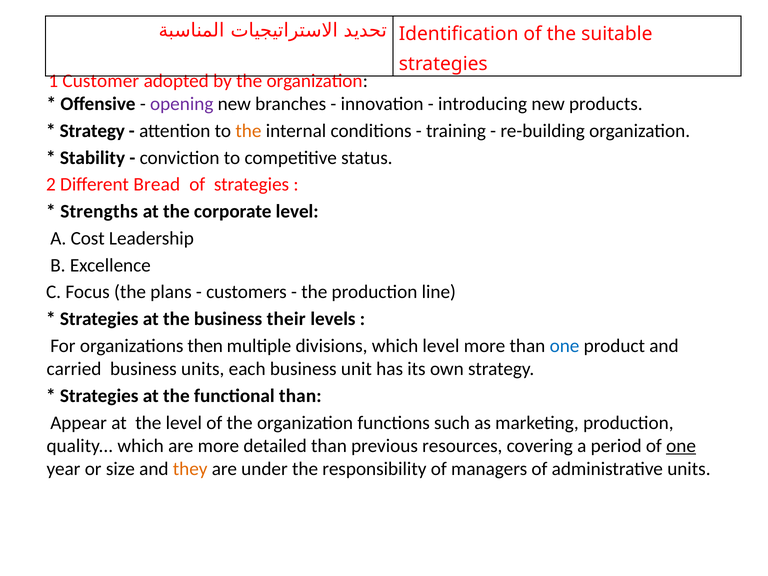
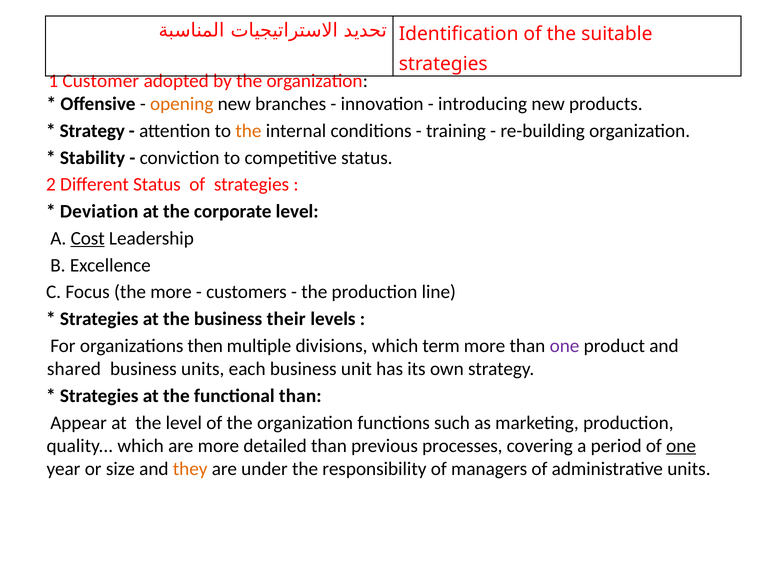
opening colour: purple -> orange (182, 104)
Different Bread: Bread -> Status (157, 185)
Strengths: Strengths -> Deviation (99, 211)
Cost underline: none -> present (88, 238)
the plans: plans -> more (171, 292)
which level: level -> term (441, 346)
one colour: blue -> purple (565, 346)
carried: carried -> shared (74, 369)
resources: resources -> processes (462, 446)
